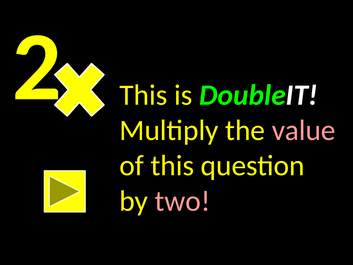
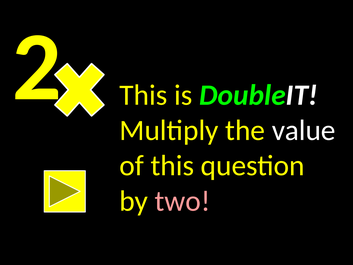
value colour: pink -> white (304, 130)
